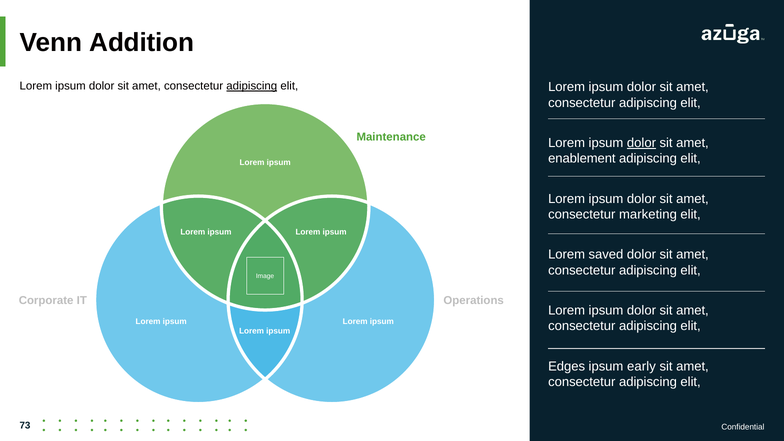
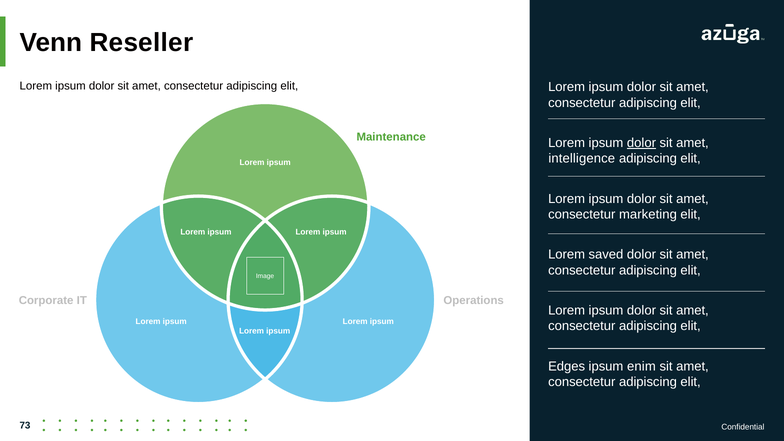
Addition: Addition -> Reseller (141, 42)
adipiscing underline: present -> none (252, 86)
enablement: enablement -> intelligence (582, 159)
early: early -> enim (641, 366)
